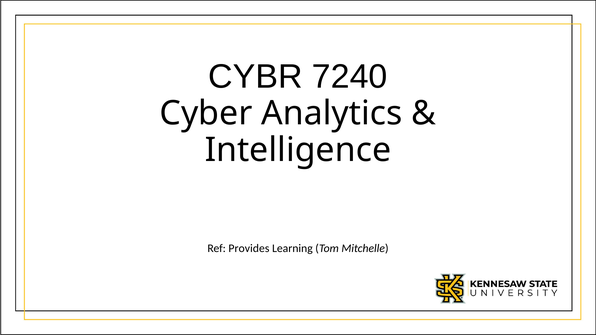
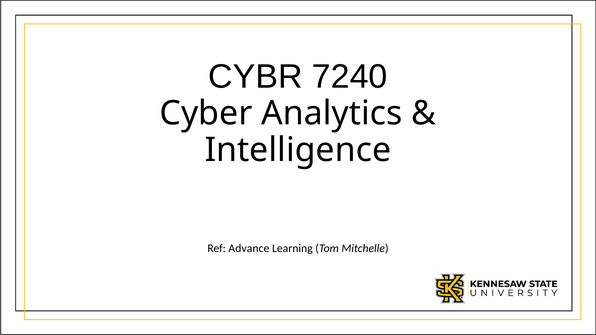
Provides: Provides -> Advance (249, 248)
